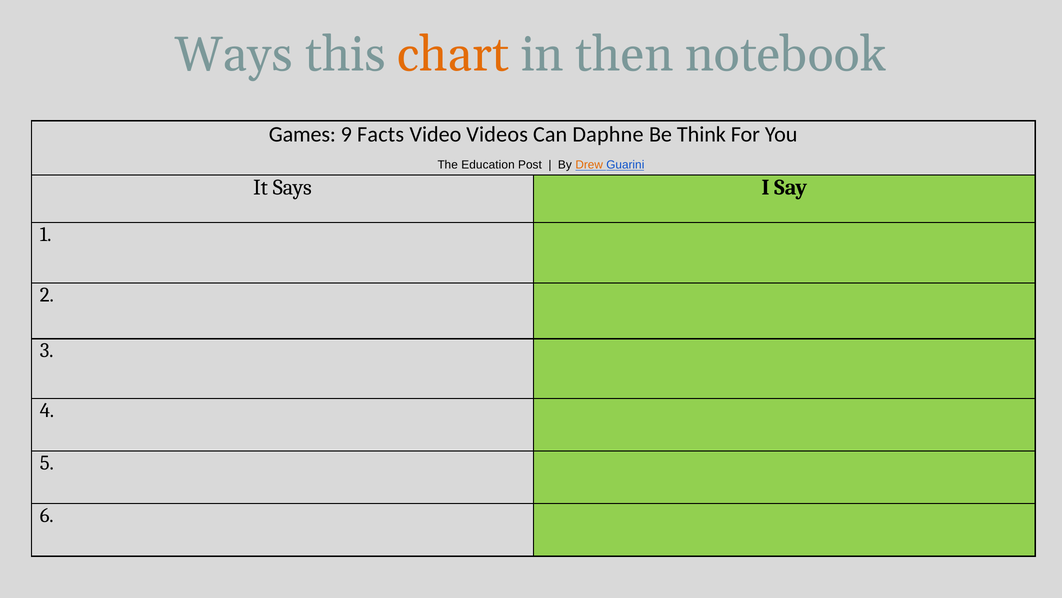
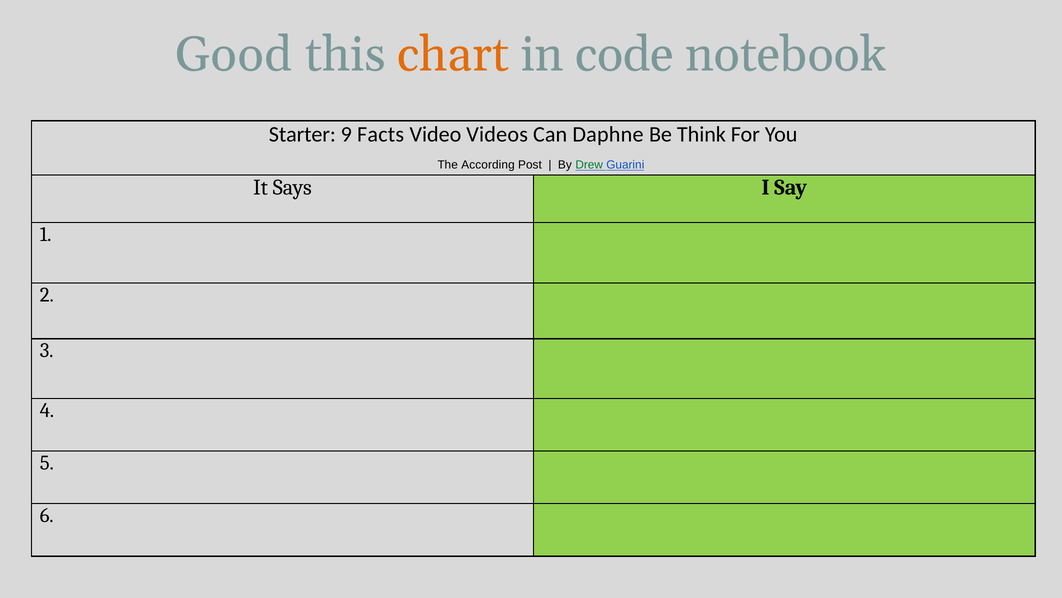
Ways: Ways -> Good (234, 55)
then: then -> code (625, 55)
Games: Games -> Starter (302, 134)
Education: Education -> According (488, 165)
Drew colour: orange -> green (589, 165)
